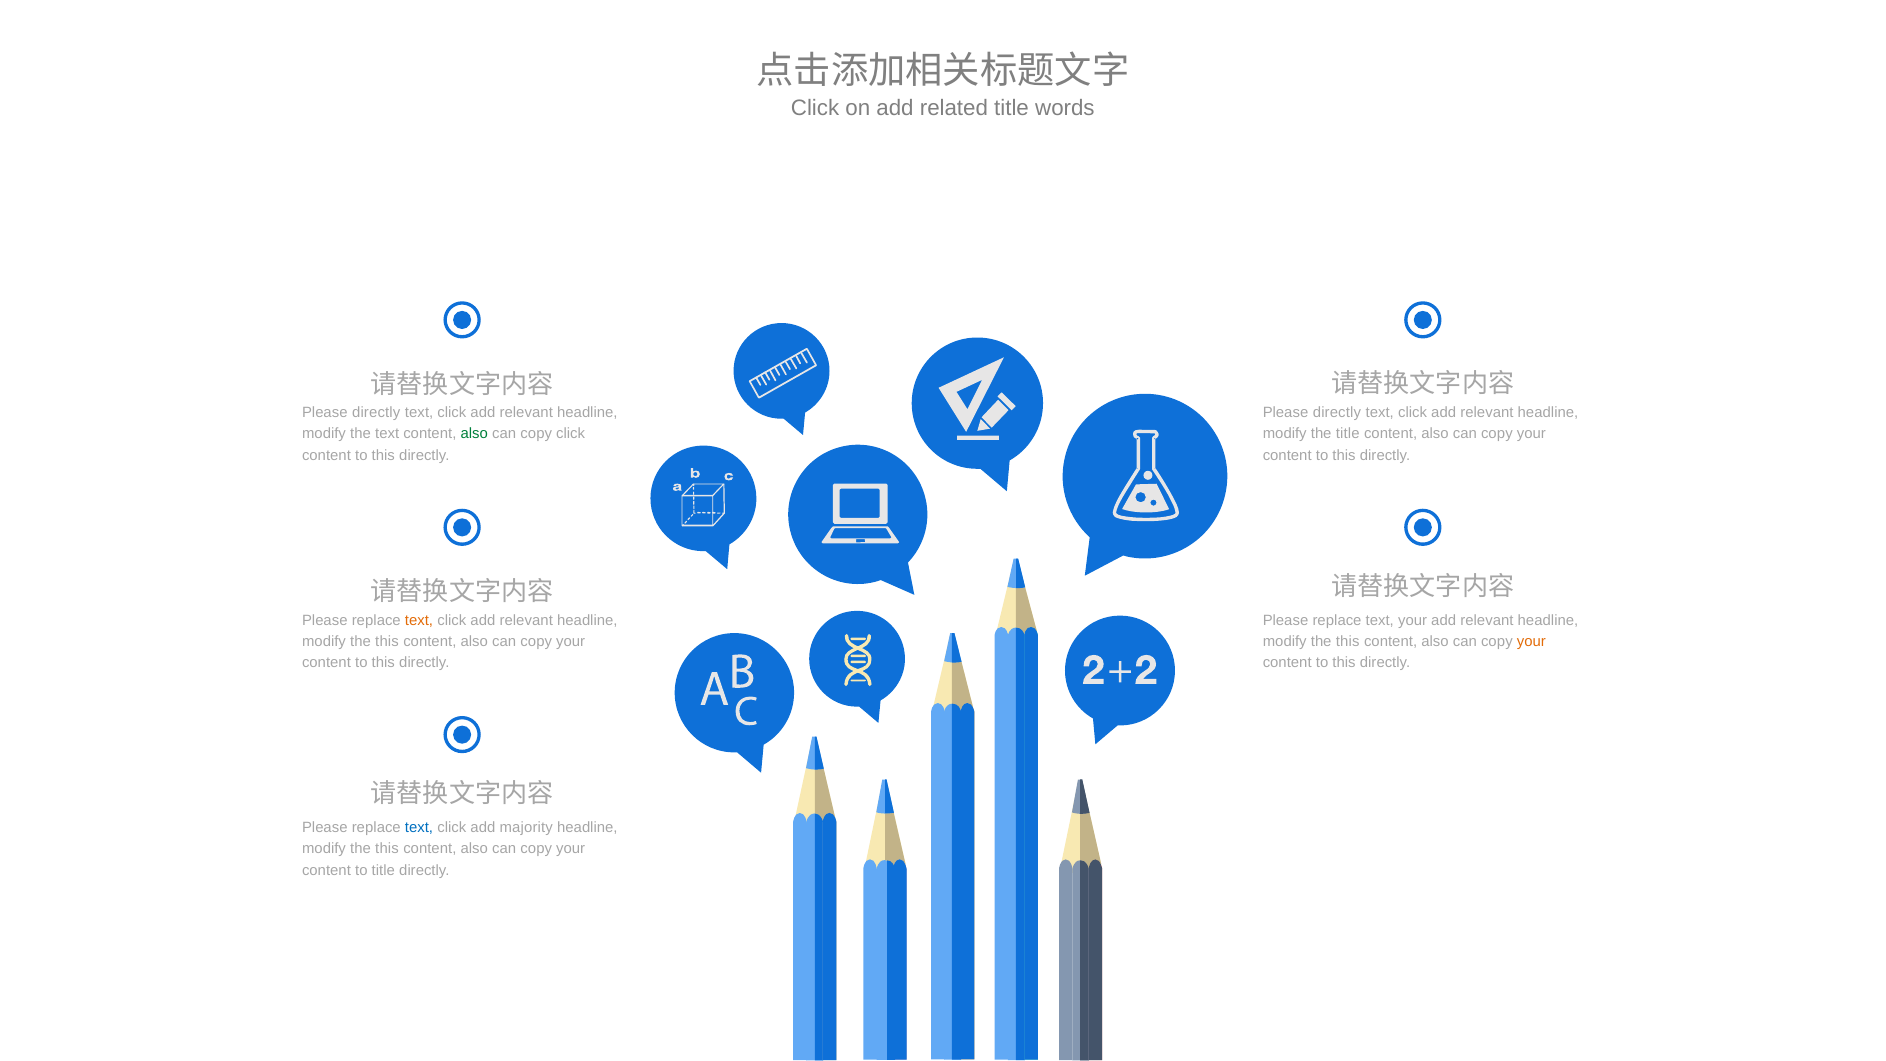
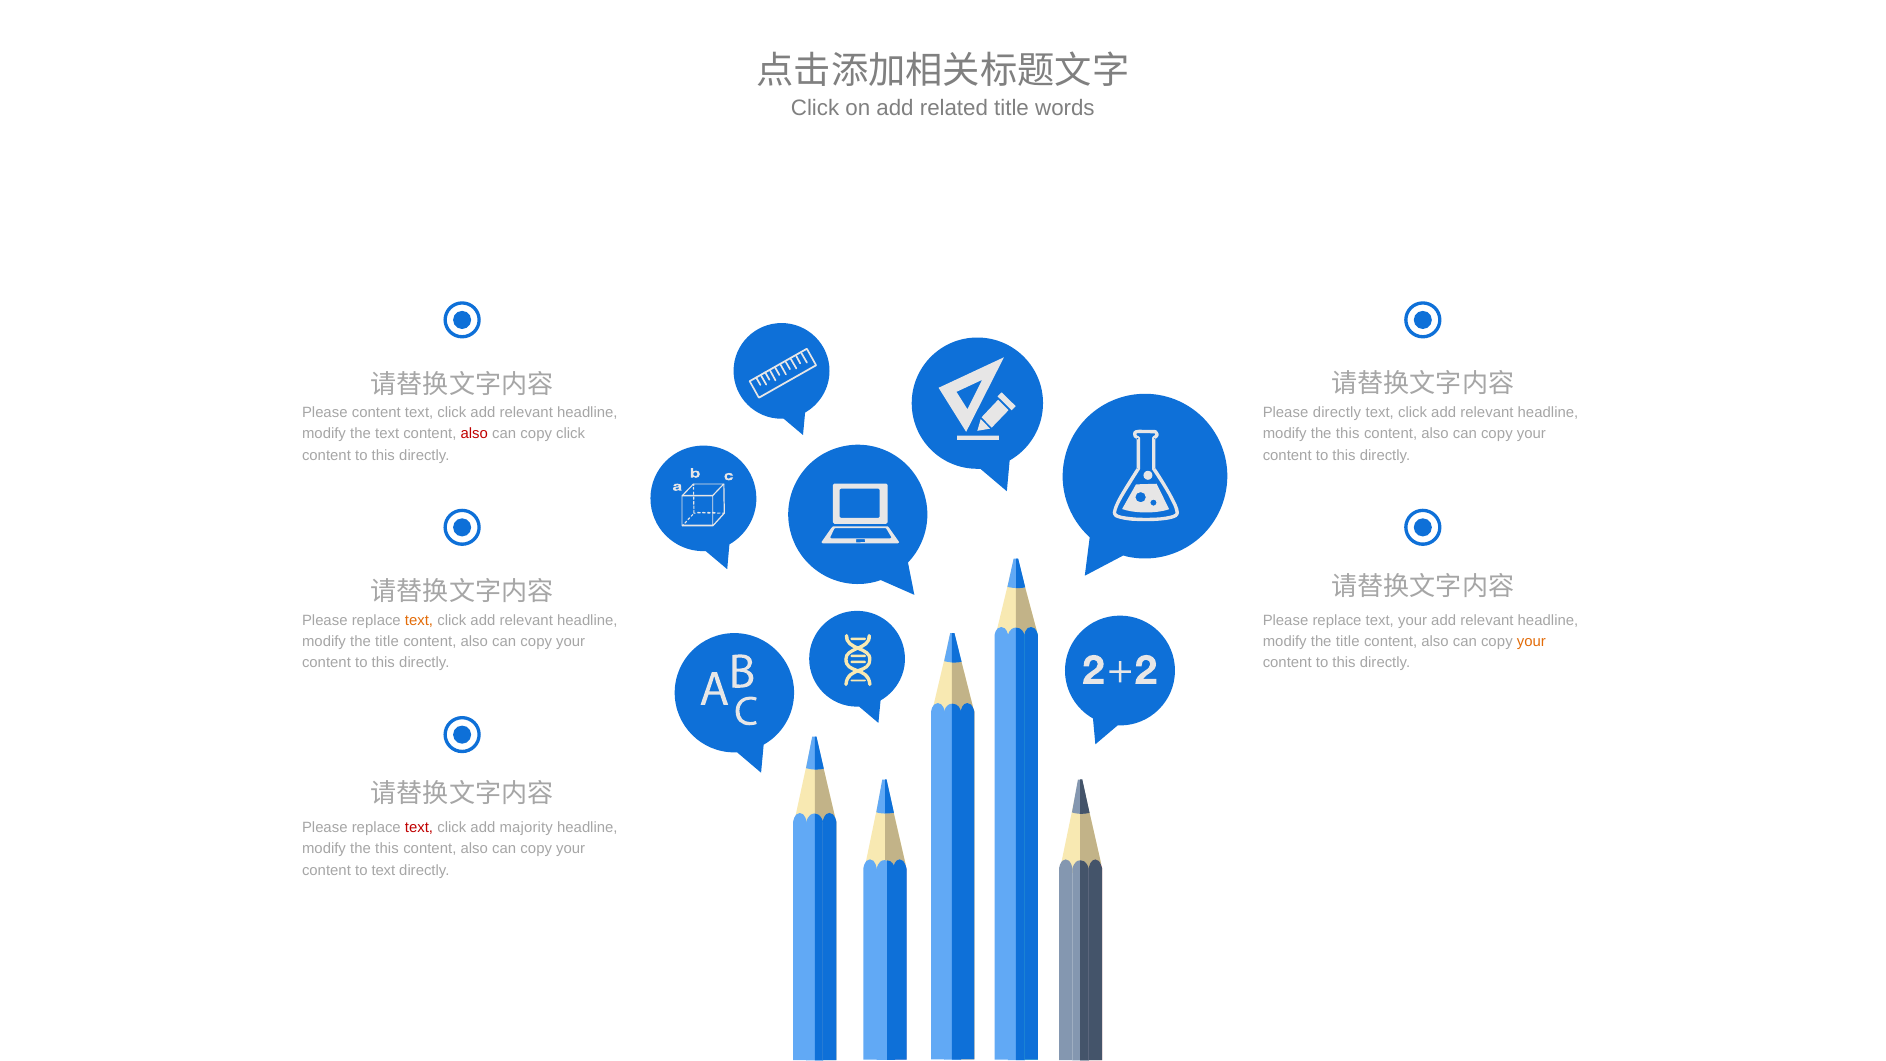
directly: directly -> content (376, 413)
also colour: green -> red (474, 434)
title: title -> this (1348, 434)
this: this -> title (387, 641)
this: this -> title (1348, 641)
text colour: blue -> red (419, 827)
to title: title -> text (383, 870)
